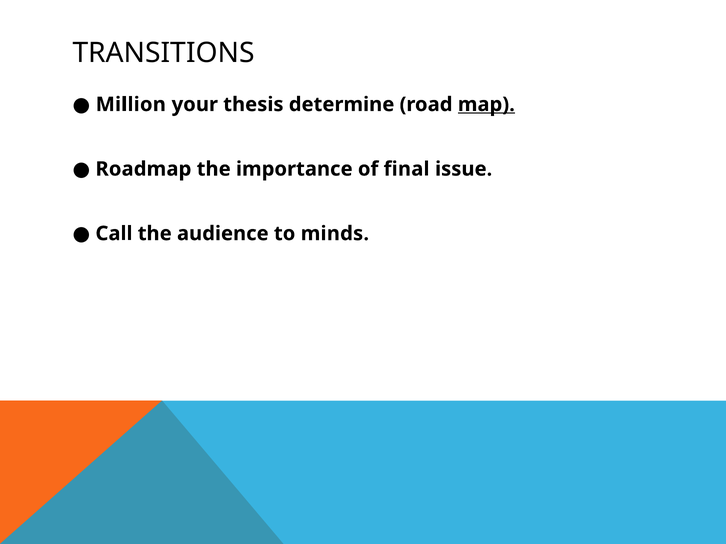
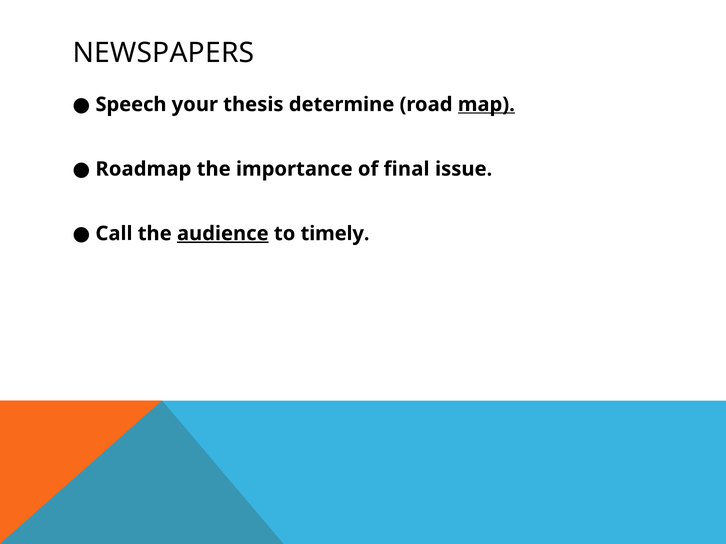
TRANSITIONS: TRANSITIONS -> NEWSPAPERS (164, 53)
Million: Million -> Speech (131, 105)
audience underline: none -> present (223, 234)
minds: minds -> timely (335, 234)
